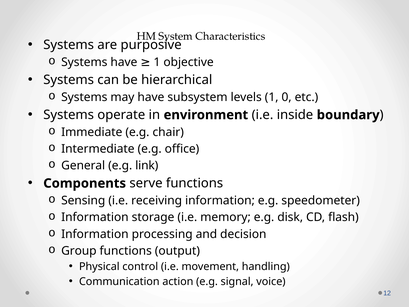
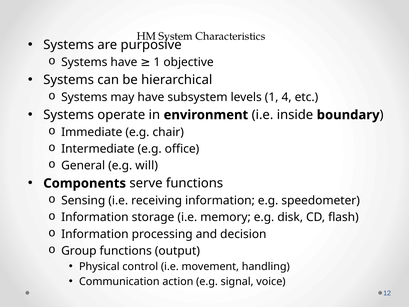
0: 0 -> 4 (287, 97)
link: link -> will (147, 166)
